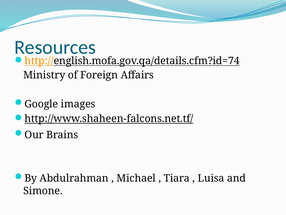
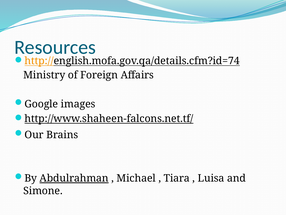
Abdulrahman underline: none -> present (74, 178)
